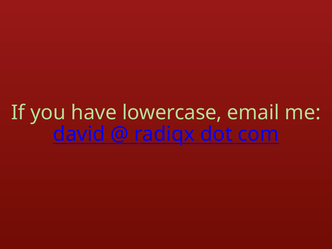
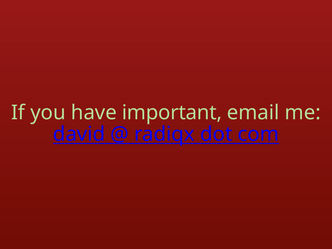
lowercase: lowercase -> important (172, 113)
